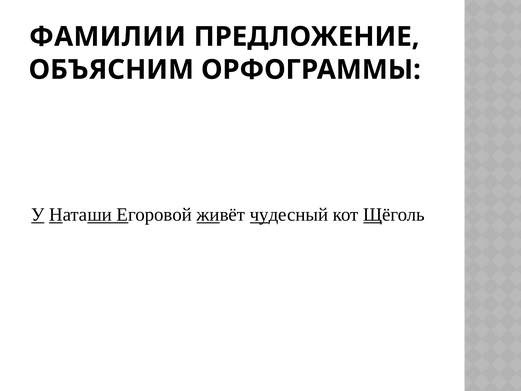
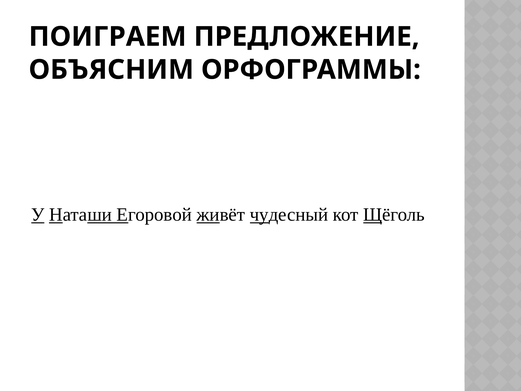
ФАМИЛИИ: ФАМИЛИИ -> ПОИГРАЕМ (108, 37)
